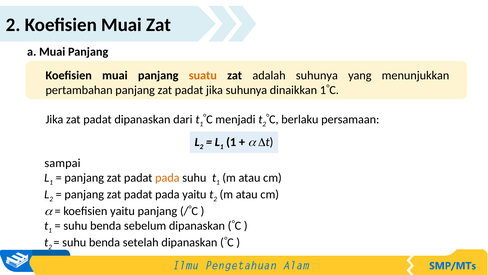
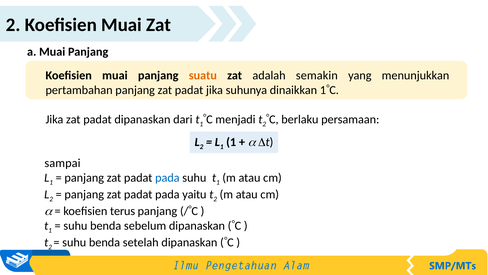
adalah suhunya: suhunya -> semakin (317, 75)
pada colour: orange -> blue (167, 177)
koefisien yaitu: yaitu -> terus (123, 211)
